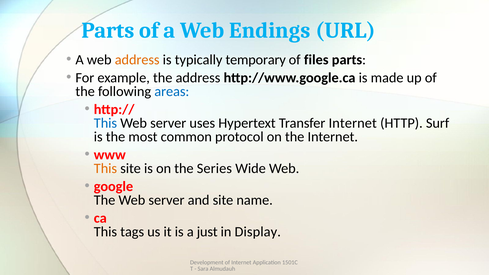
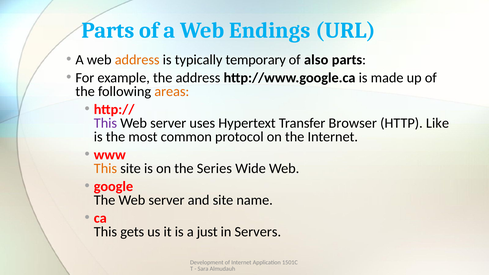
files: files -> also (316, 60)
areas colour: blue -> orange (172, 91)
This colour: blue -> purple (105, 123)
Transfer Internet: Internet -> Browser (353, 123)
Surf: Surf -> Like (437, 123)
tags: tags -> gets (132, 232)
Display: Display -> Servers (258, 232)
